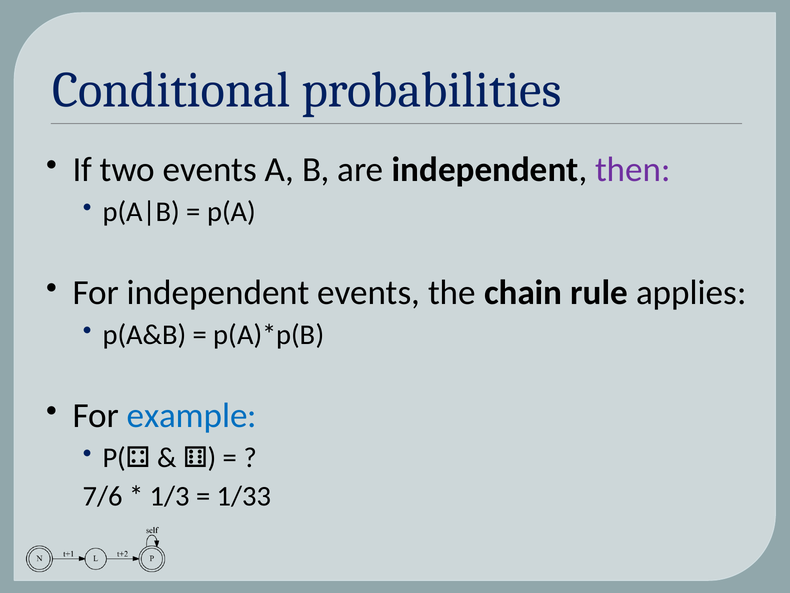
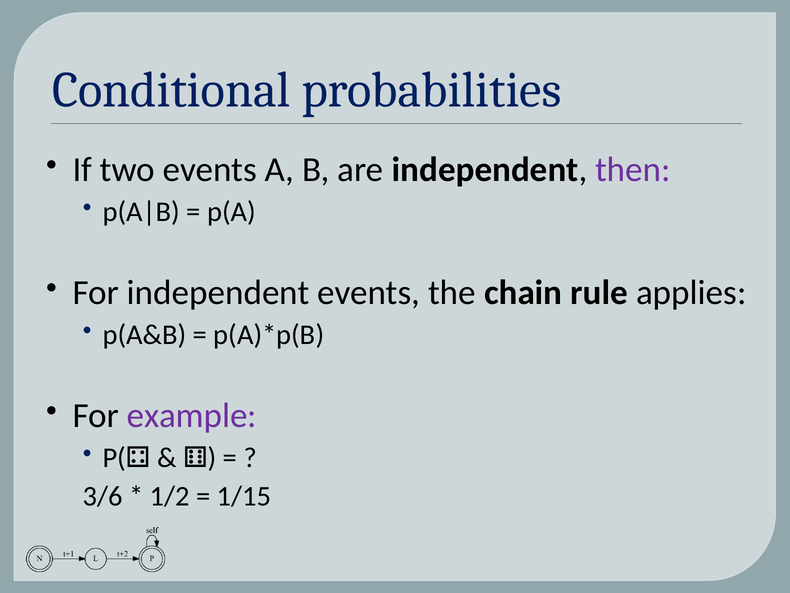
example colour: blue -> purple (192, 415)
7/6: 7/6 -> 3/6 (103, 496)
1/3: 1/3 -> 1/2 (170, 496)
1/33: 1/33 -> 1/15 (244, 496)
